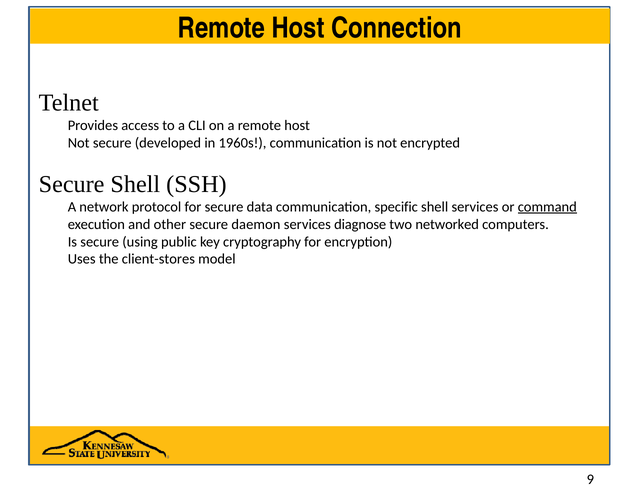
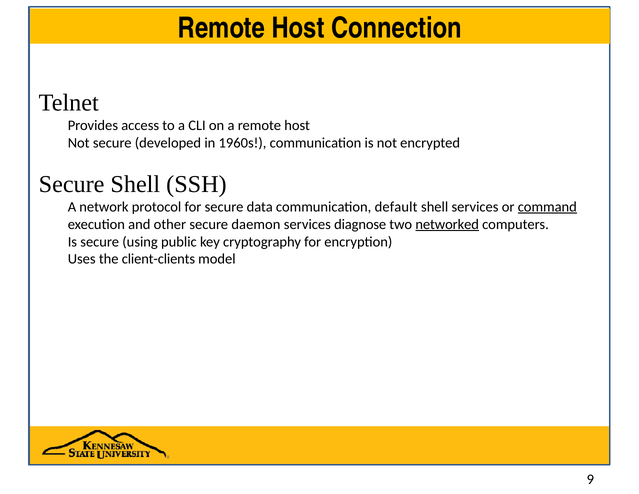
specific: specific -> default (396, 207)
networked underline: none -> present (447, 224)
client-stores: client-stores -> client-clients (158, 259)
